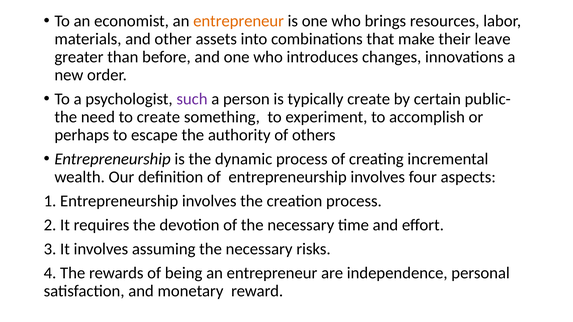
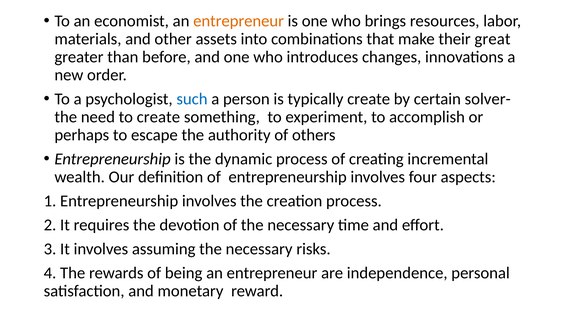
leave: leave -> great (493, 39)
such colour: purple -> blue (192, 99)
public-: public- -> solver- (488, 99)
